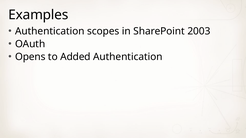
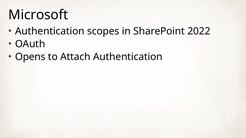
Examples: Examples -> Microsoft (38, 15)
2003: 2003 -> 2022 (199, 31)
Added: Added -> Attach (75, 57)
